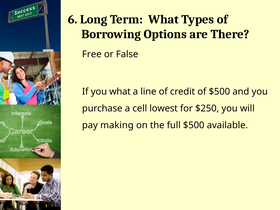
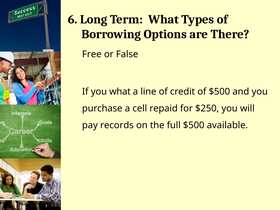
lowest: lowest -> repaid (164, 108)
making: making -> records (117, 125)
